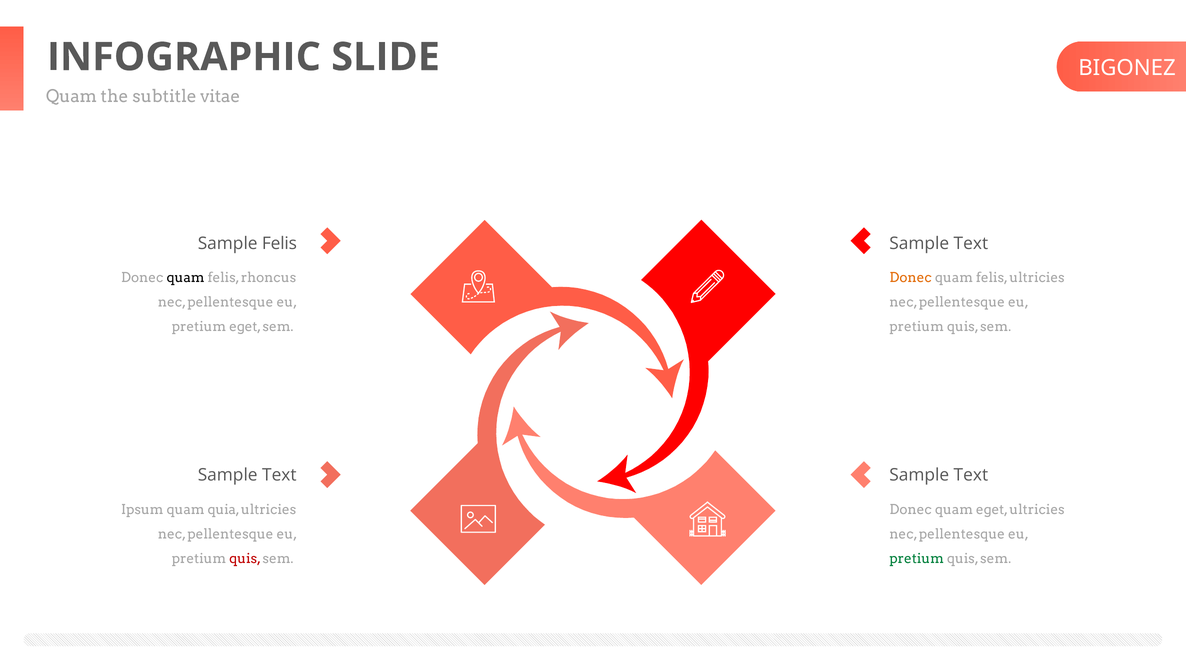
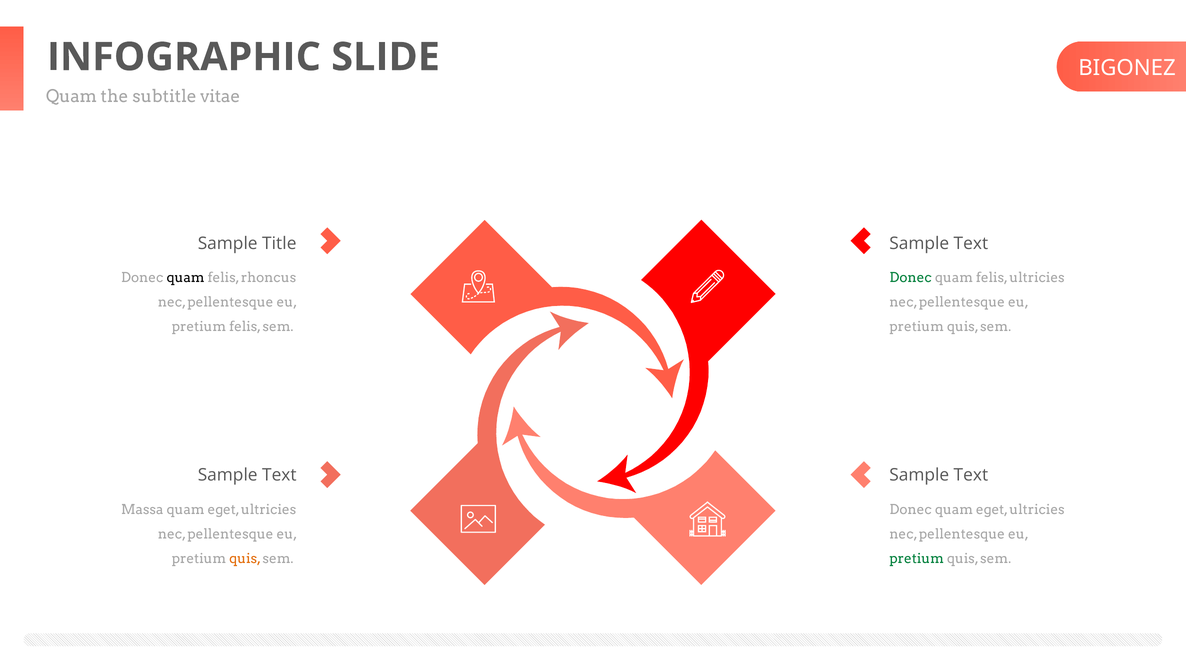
Sample Felis: Felis -> Title (279, 243)
Donec colour: orange -> green (911, 278)
pretium eget: eget -> felis (245, 327)
Ipsum: Ipsum -> Massa (142, 510)
quia: quia -> eget (224, 510)
quis colour: red -> orange (245, 559)
